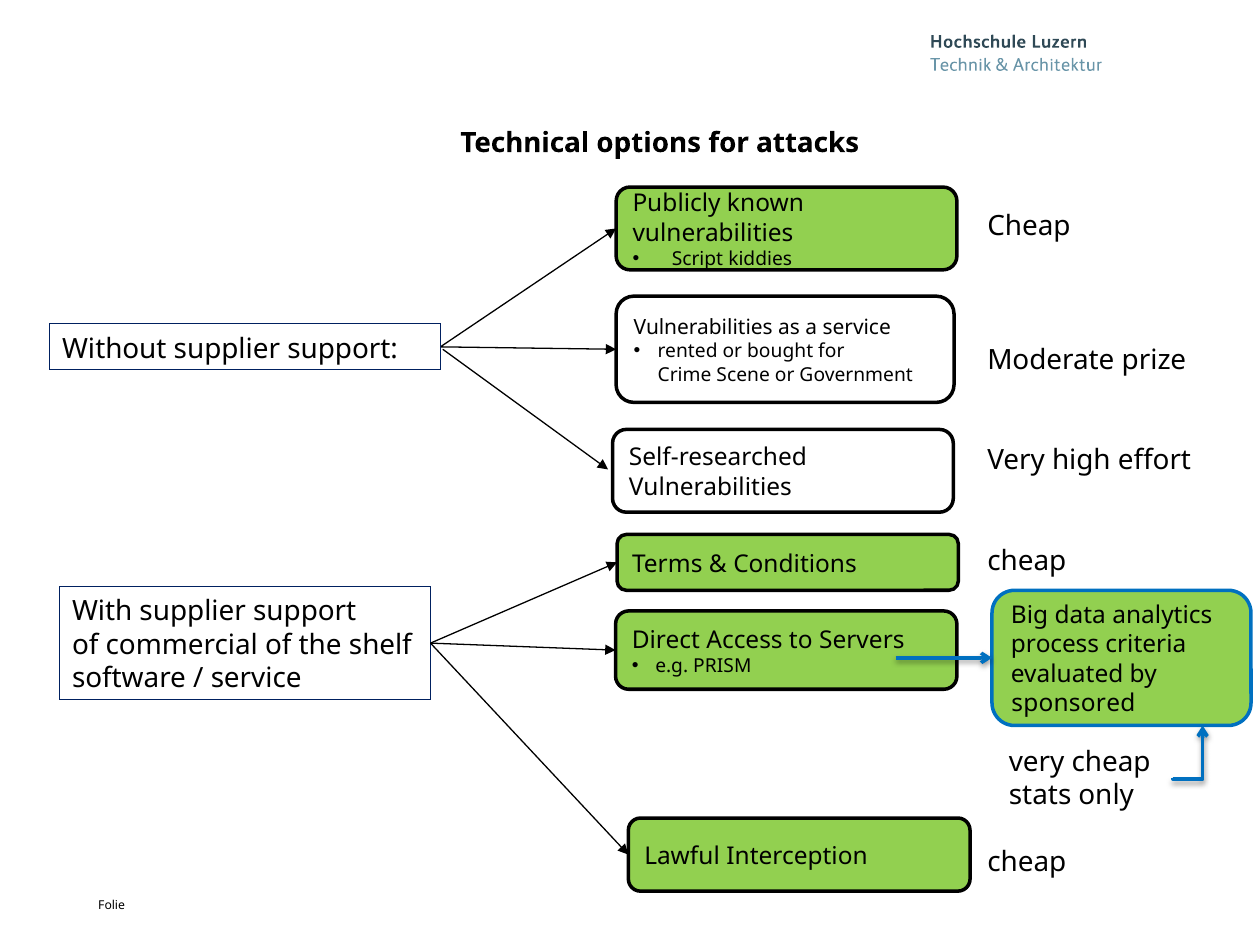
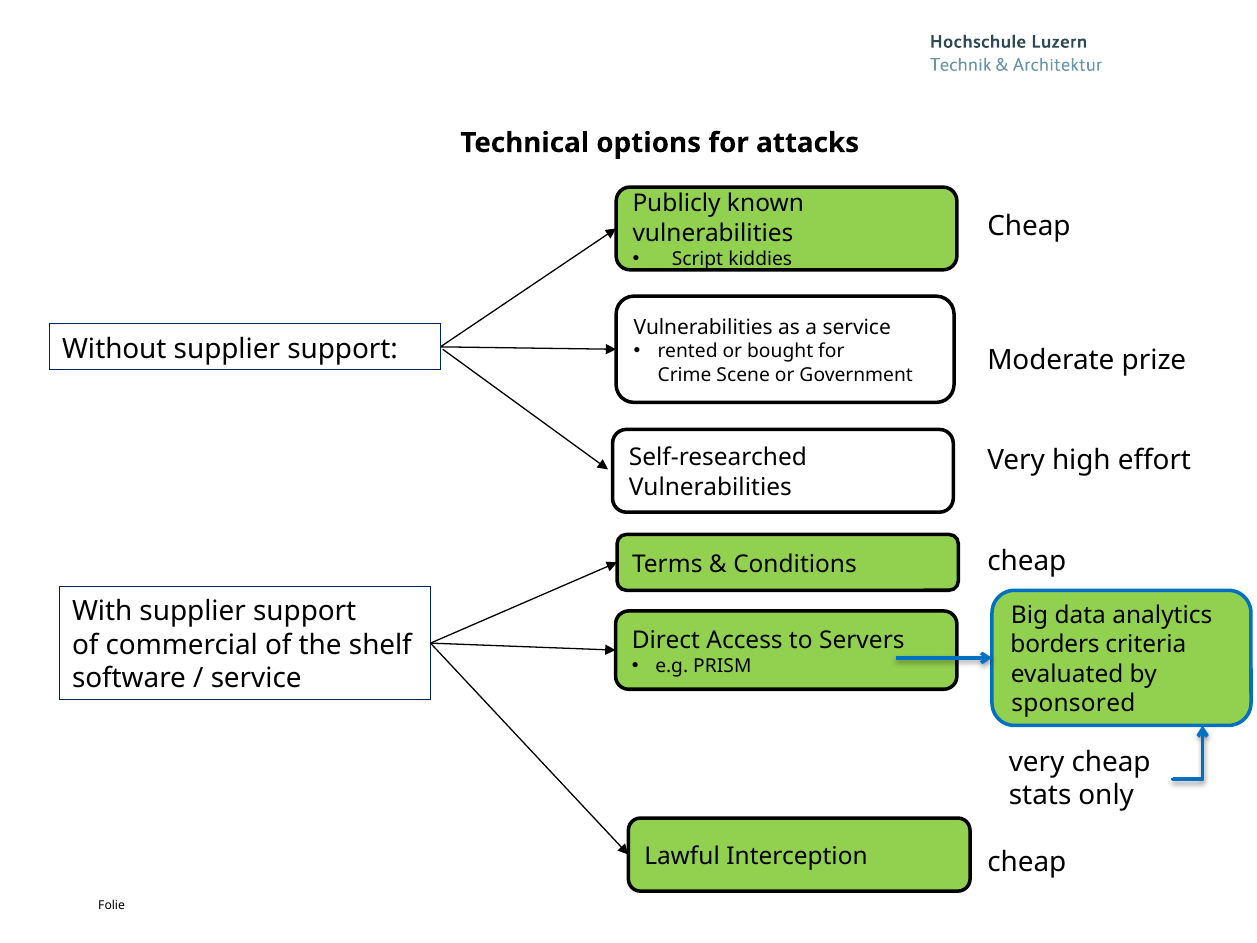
process: process -> borders (1055, 645)
